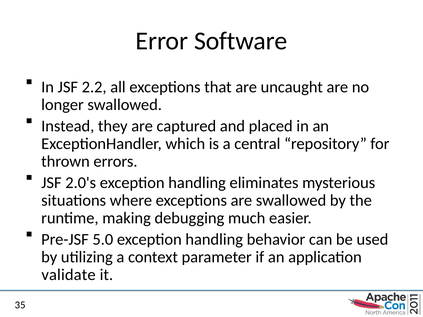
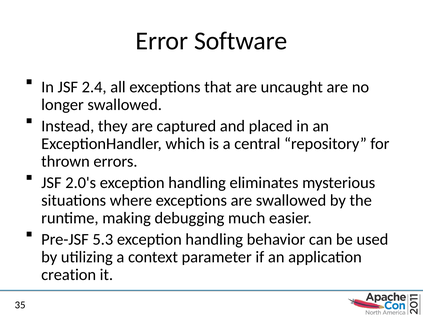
2.2: 2.2 -> 2.4 (94, 87)
5.0: 5.0 -> 5.3 (103, 239)
validate: validate -> creation (69, 275)
